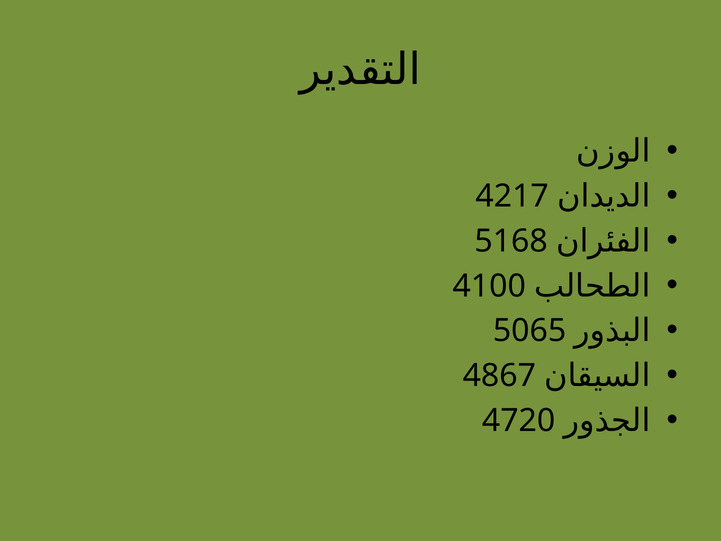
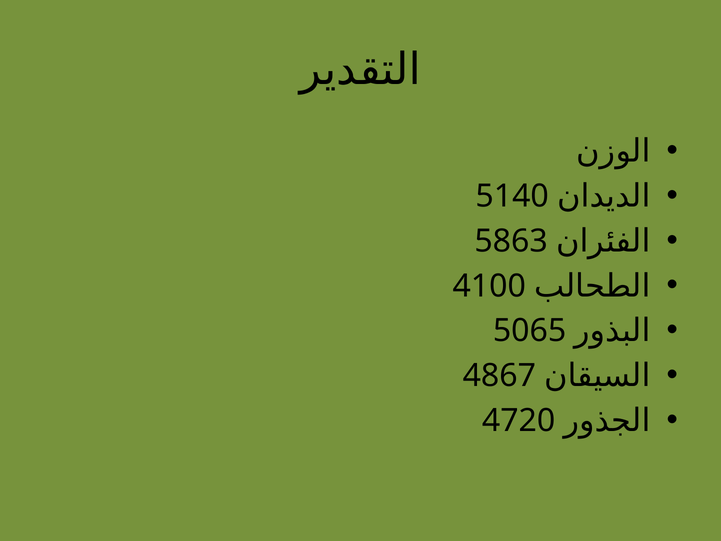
4217: 4217 -> 5140 (512, 196)
5168: 5168 -> 5863 (511, 241)
